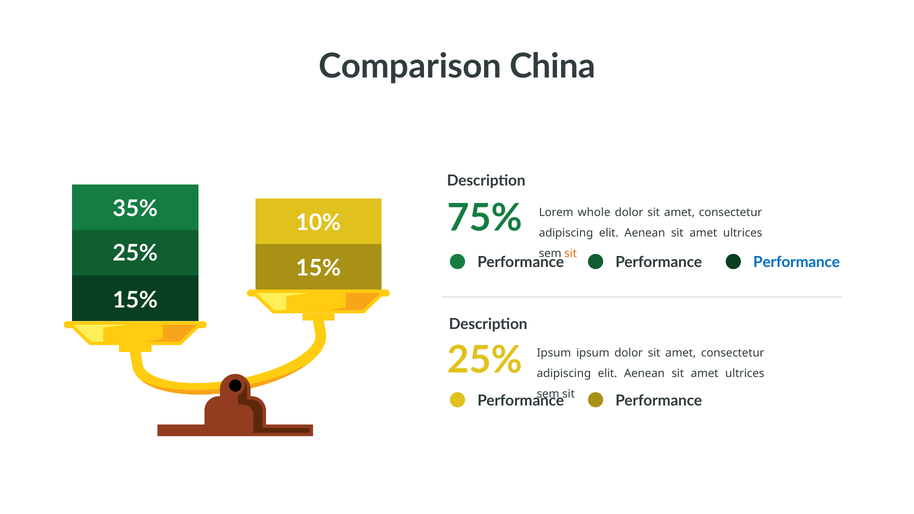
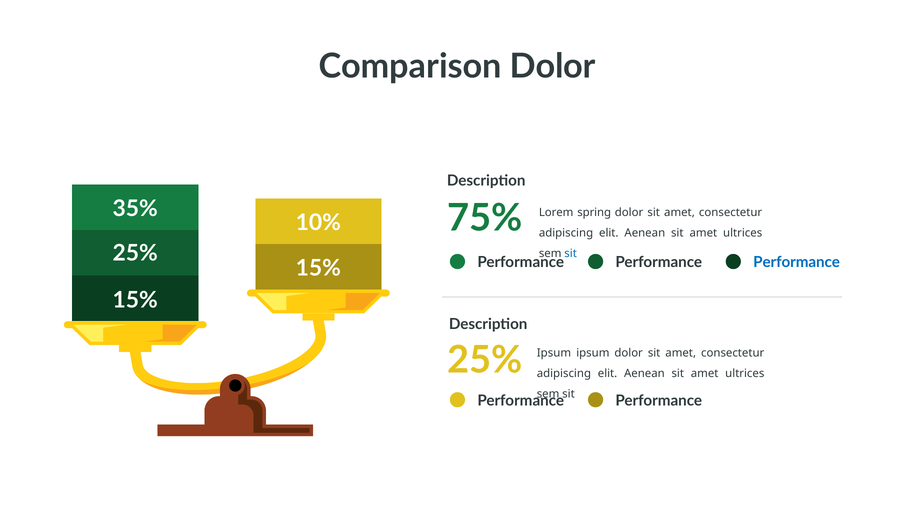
Comparison China: China -> Dolor (553, 67)
whole: whole -> spring (594, 213)
sit colour: orange -> blue (571, 254)
